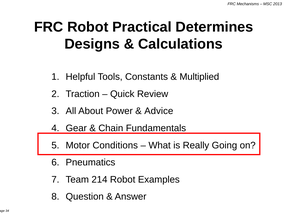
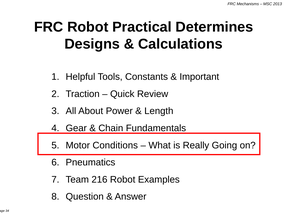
Multiplied: Multiplied -> Important (199, 77)
Advice: Advice -> Length (159, 111)
214: 214 -> 216 (99, 179)
